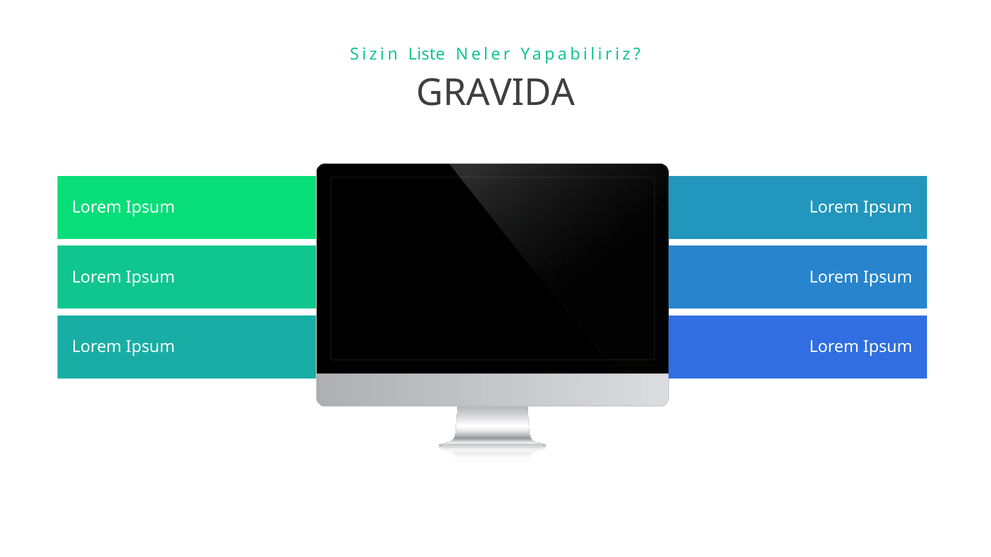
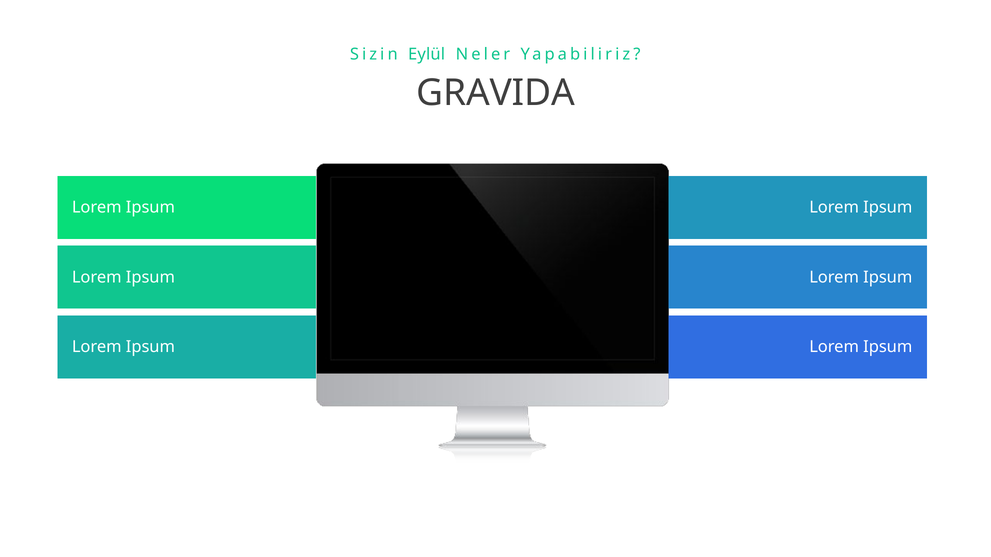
Liste: Liste -> Eylül (427, 54)
